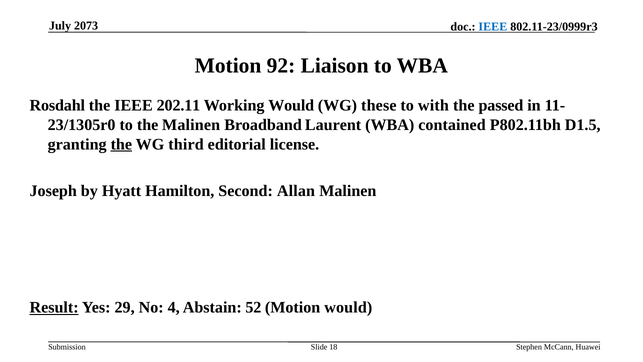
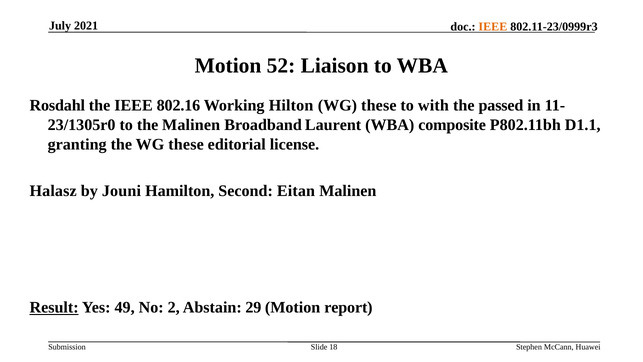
2073: 2073 -> 2021 (86, 26)
IEEE colour: blue -> orange (493, 27)
92: 92 -> 52 (281, 66)
202.11: 202.11 -> 802.16 (178, 106)
Working Would: Would -> Hilton (291, 106)
contained: contained -> composite (452, 125)
D1.5: D1.5 -> D1.1 (583, 125)
the underline: present -> none (121, 144)
third: third -> these (186, 144)
Joseph: Joseph -> Halasz (53, 191)
Hyatt: Hyatt -> Jouni (121, 191)
Allan: Allan -> Eitan (296, 191)
29: 29 -> 49 (125, 307)
4: 4 -> 2 (174, 307)
52: 52 -> 29 (253, 307)
Motion would: would -> report (348, 307)
